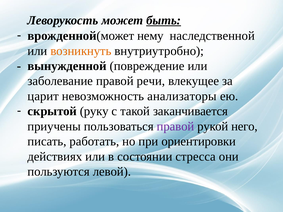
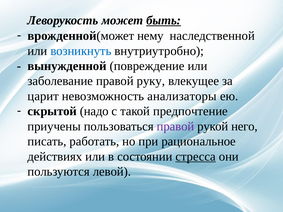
возникнуть colour: orange -> blue (81, 51)
речи: речи -> руку (151, 81)
руку: руку -> надо (94, 111)
заканчивается: заканчивается -> предпочтение (190, 111)
ориентировки: ориентировки -> рациональное (199, 142)
стресса underline: none -> present (196, 157)
